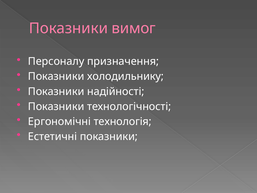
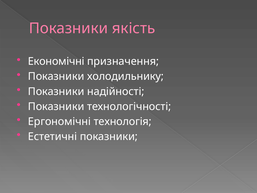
вимог: вимог -> якість (134, 28)
Персоналу: Персоналу -> Економічні (56, 61)
